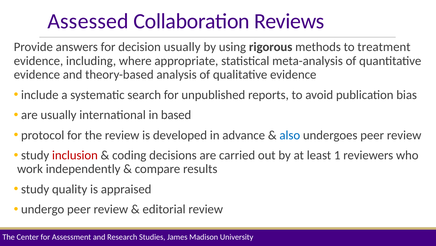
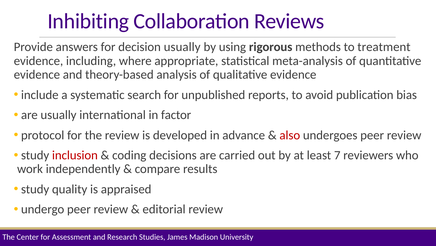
Assessed: Assessed -> Inhibiting (88, 21)
based: based -> factor (176, 115)
also colour: blue -> red (290, 135)
1: 1 -> 7 (337, 155)
